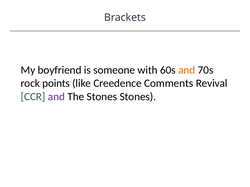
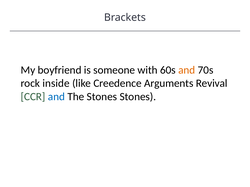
points: points -> inside (56, 84)
Comments: Comments -> Arguments (169, 84)
and colour: purple -> blue (56, 97)
